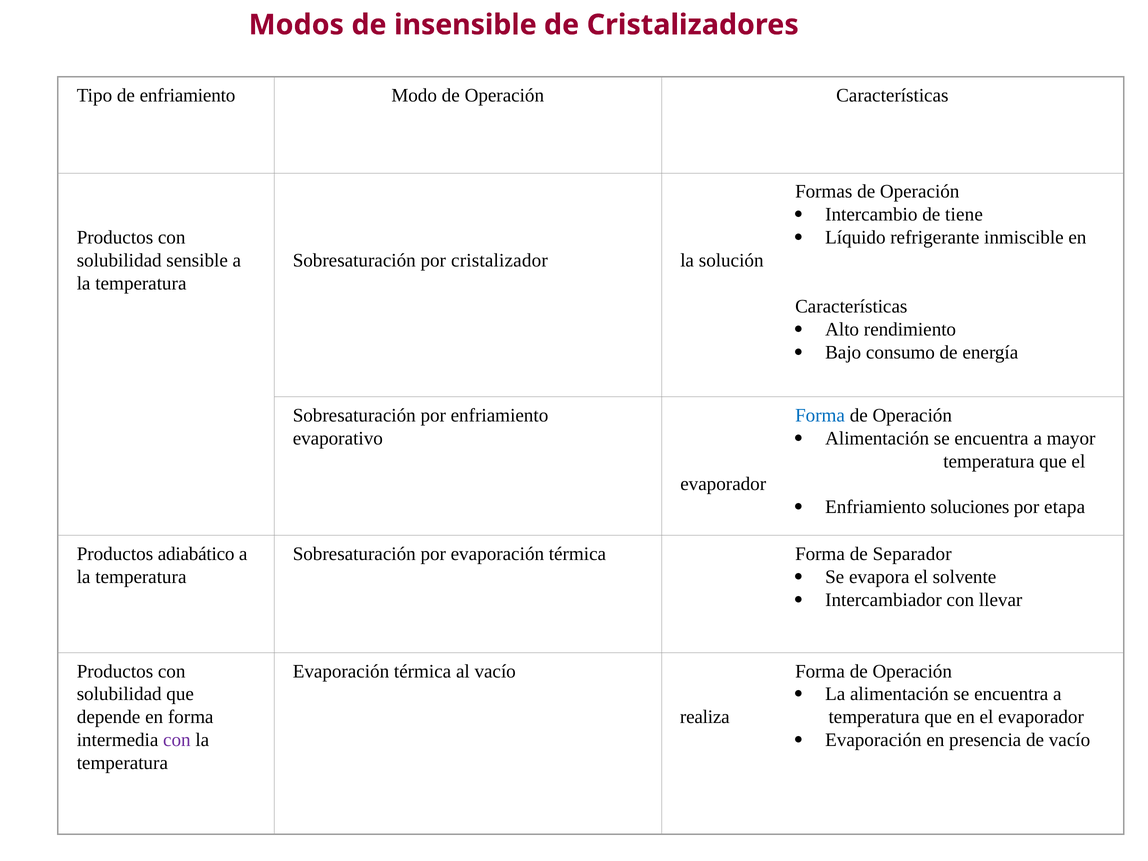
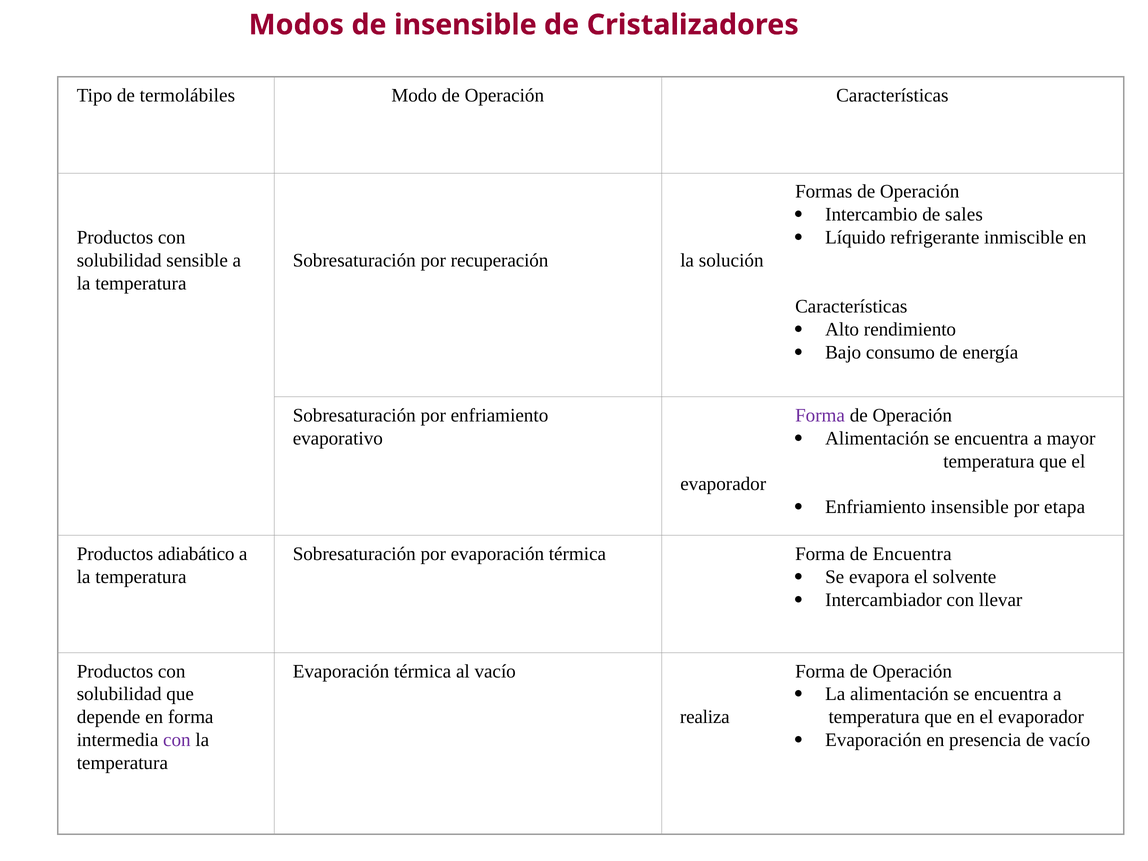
de enfriamiento: enfriamiento -> termolábiles (187, 96)
tiene: tiene -> sales (964, 214)
cristalizador: cristalizador -> recuperación (500, 260)
Forma colour: blue -> purple (820, 415)
Enfriamiento soluciones: soluciones -> insensible (970, 507)
de Separador: Separador -> Encuentra (912, 554)
